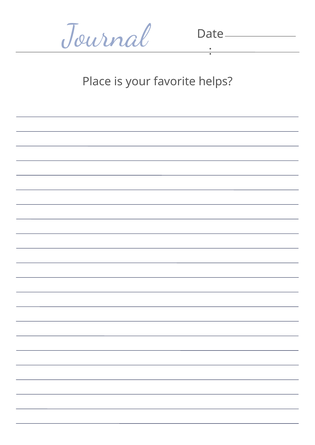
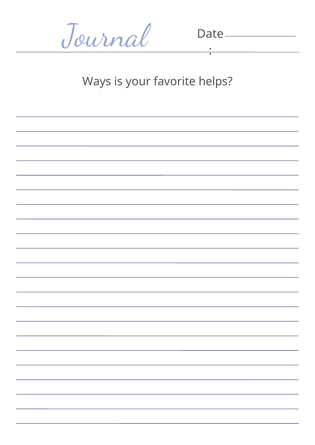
Place: Place -> Ways (97, 82)
